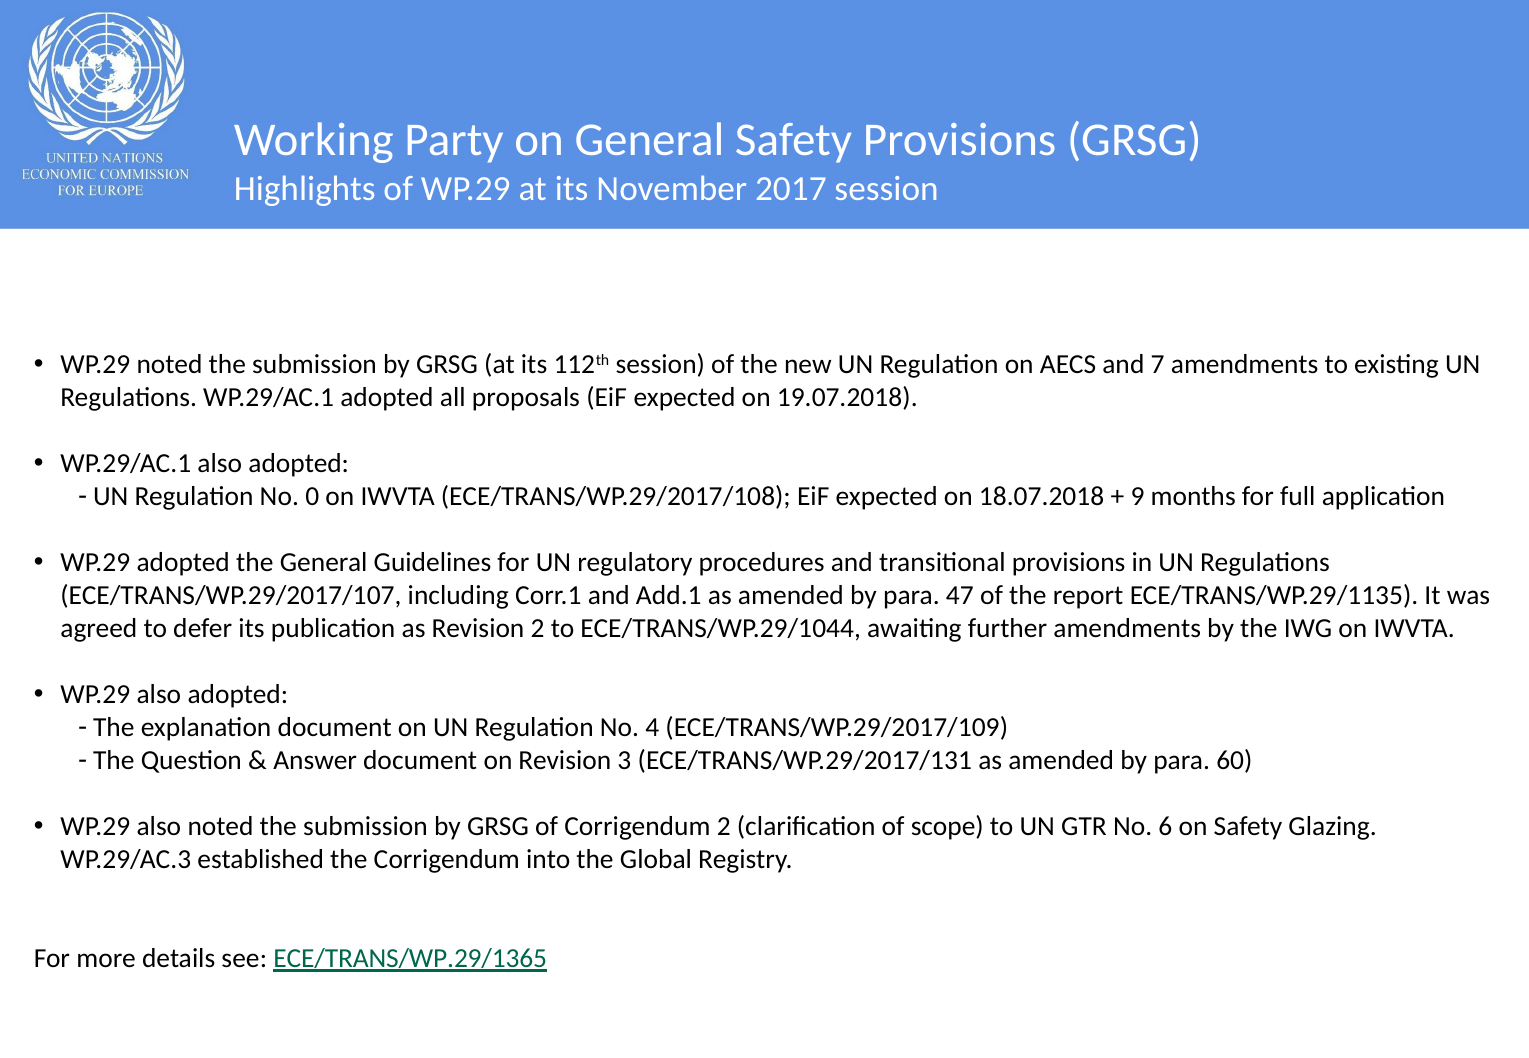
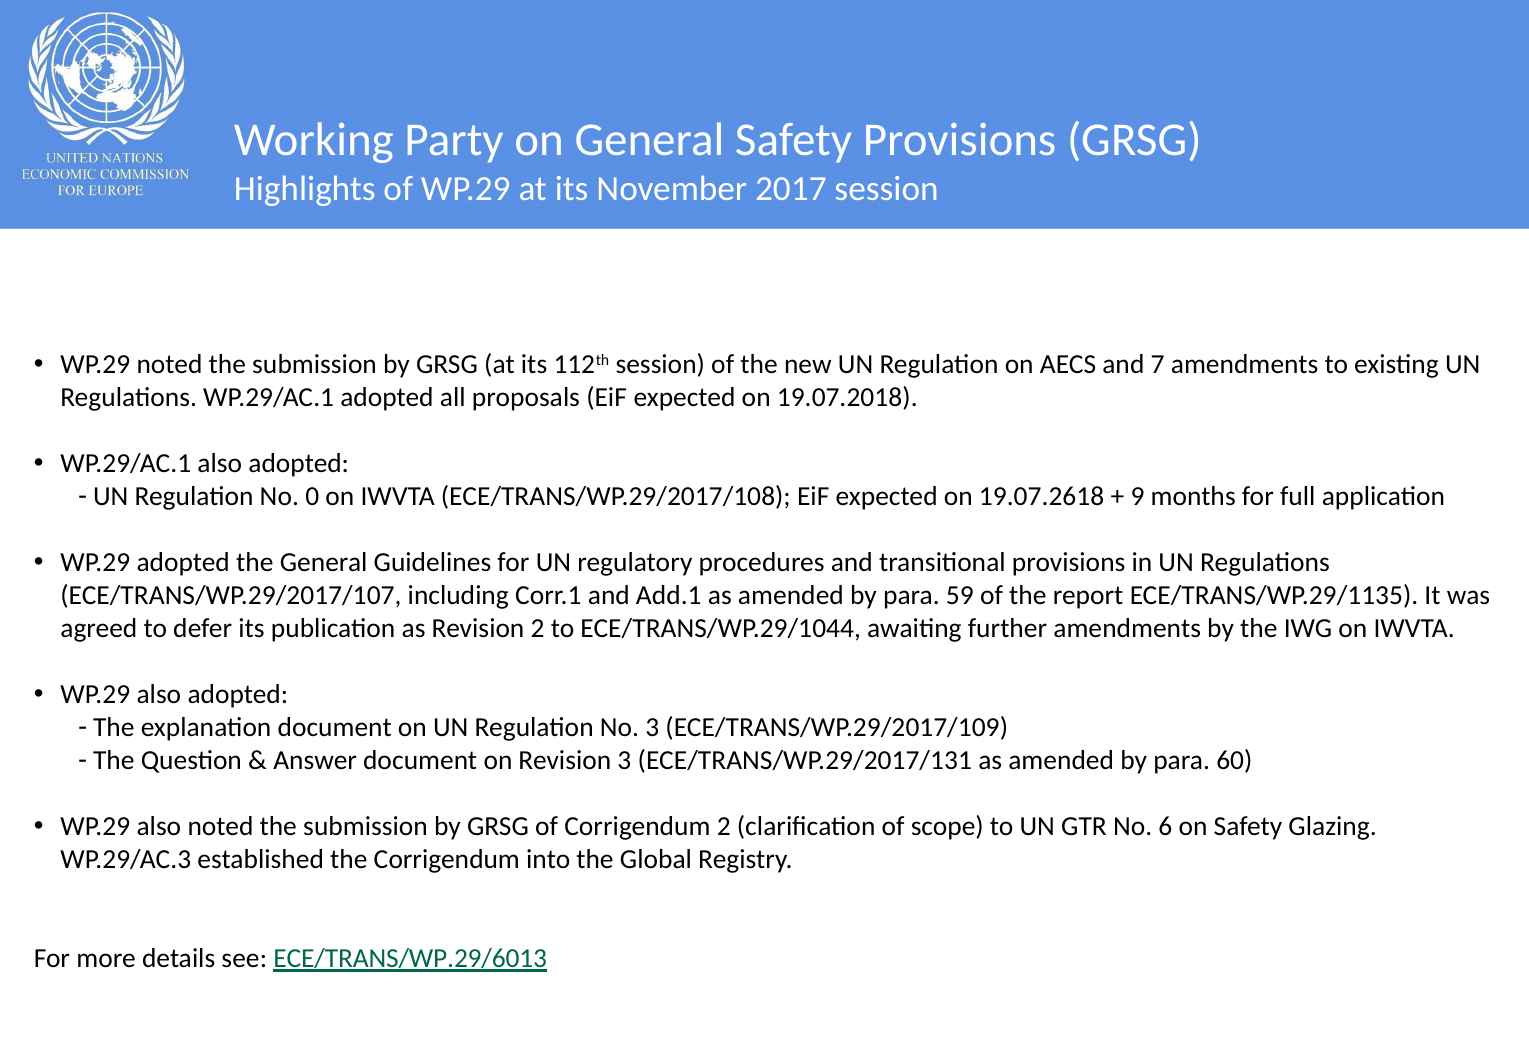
18.07.2018: 18.07.2018 -> 19.07.2618 (1042, 497)
47: 47 -> 59 (960, 596)
No 4: 4 -> 3 (652, 728)
ECE/TRANS/WP.29/1365: ECE/TRANS/WP.29/1365 -> ECE/TRANS/WP.29/6013 (410, 959)
